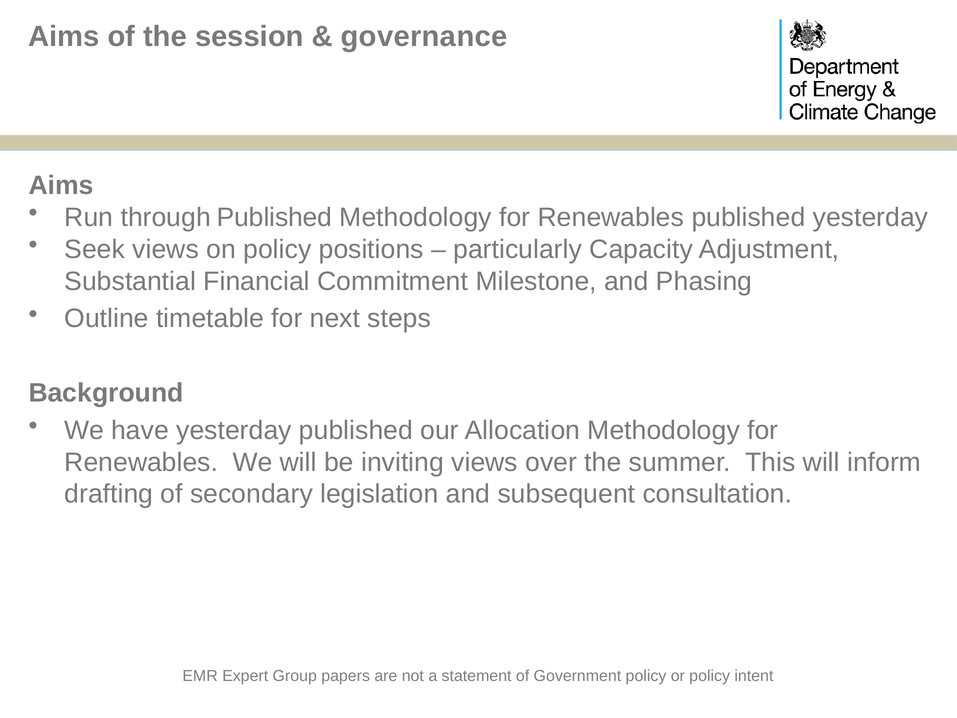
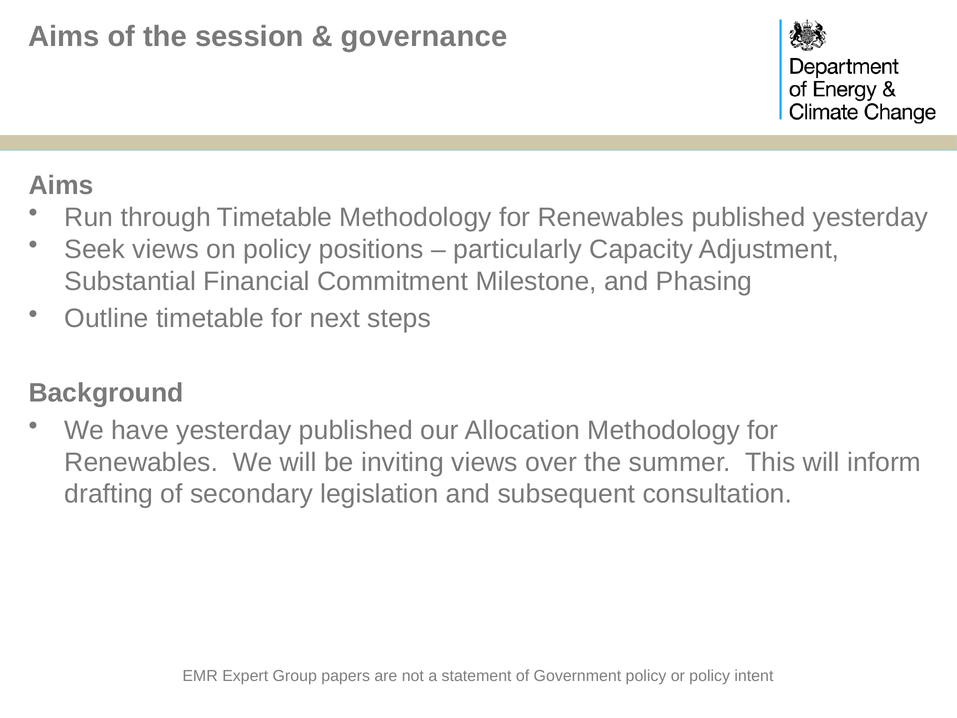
through Published: Published -> Timetable (274, 217)
